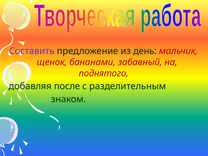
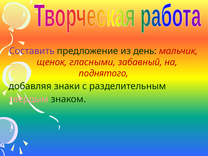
бананами: бананами -> гласными (92, 62)
после: после -> знаки (67, 86)
твёрдым colour: light green -> pink (29, 99)
